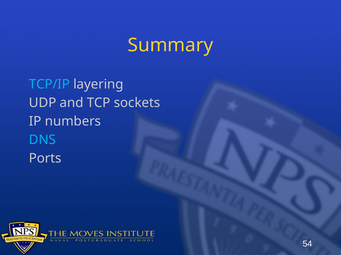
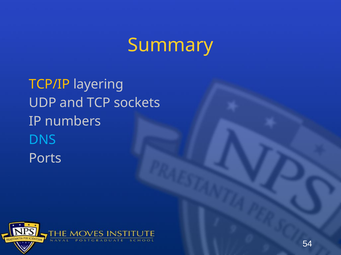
TCP/IP colour: light blue -> yellow (49, 84)
